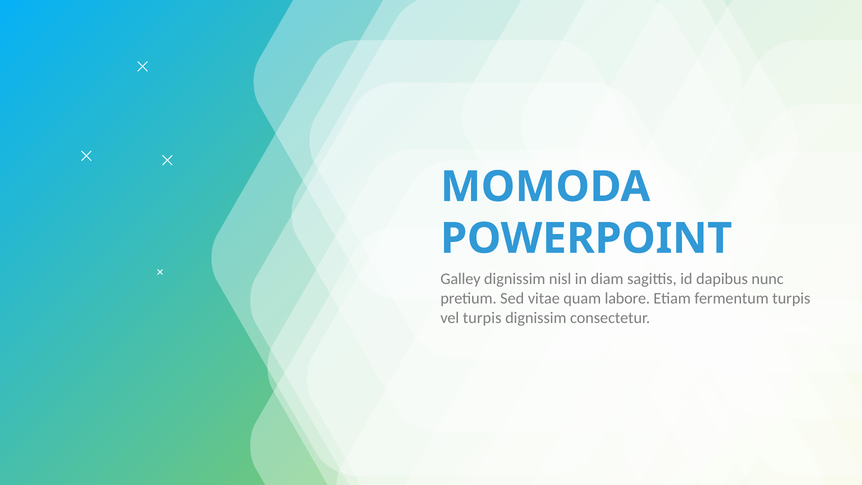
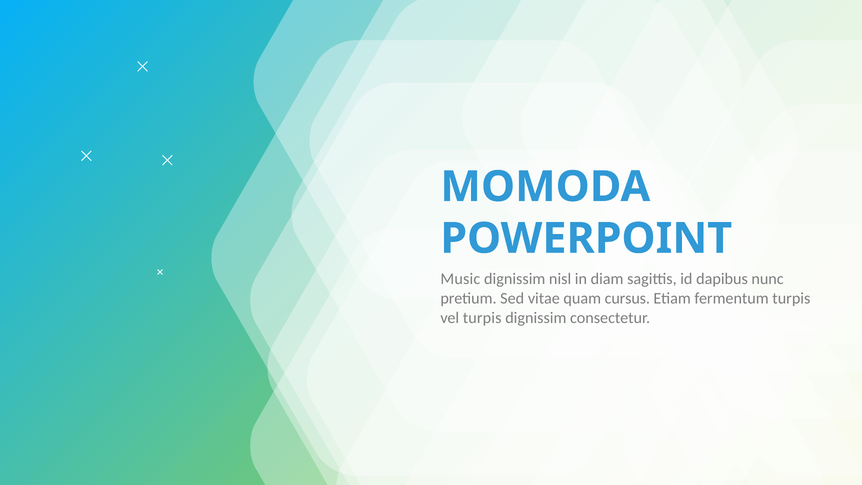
Galley: Galley -> Music (460, 279)
labore: labore -> cursus (627, 298)
